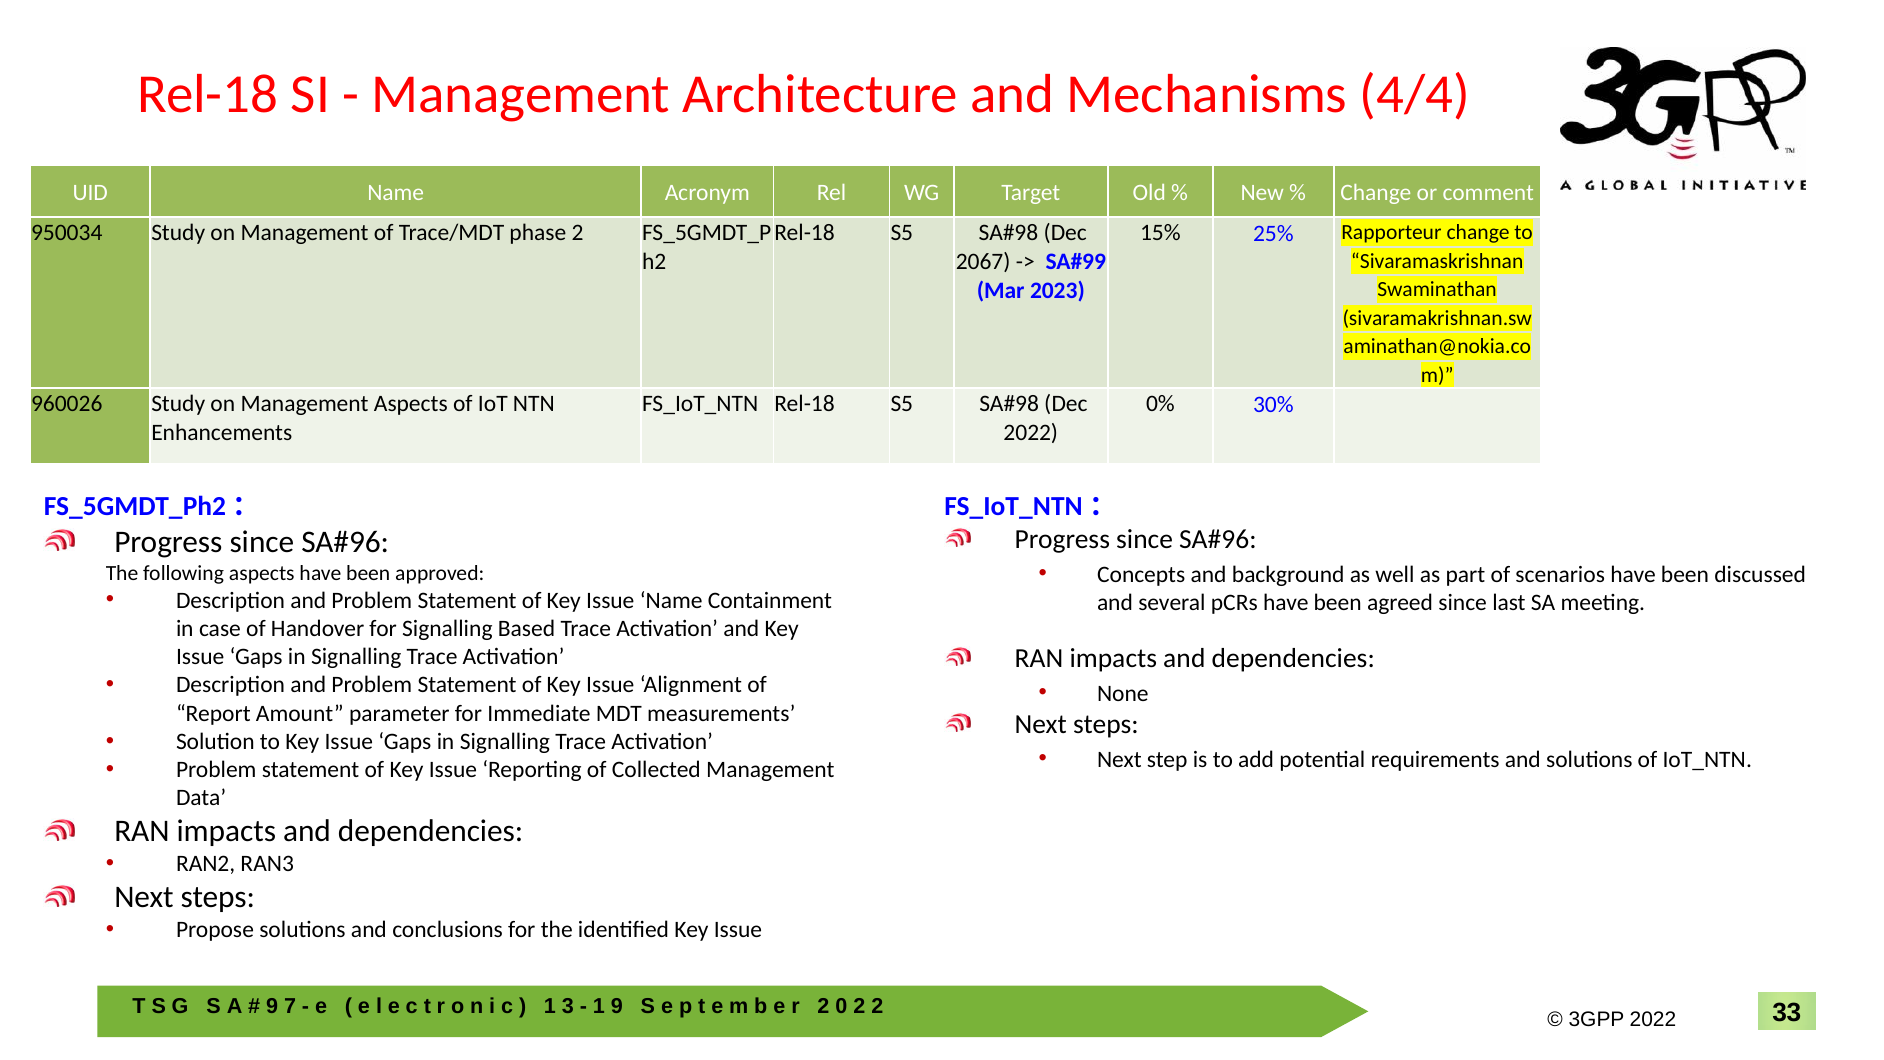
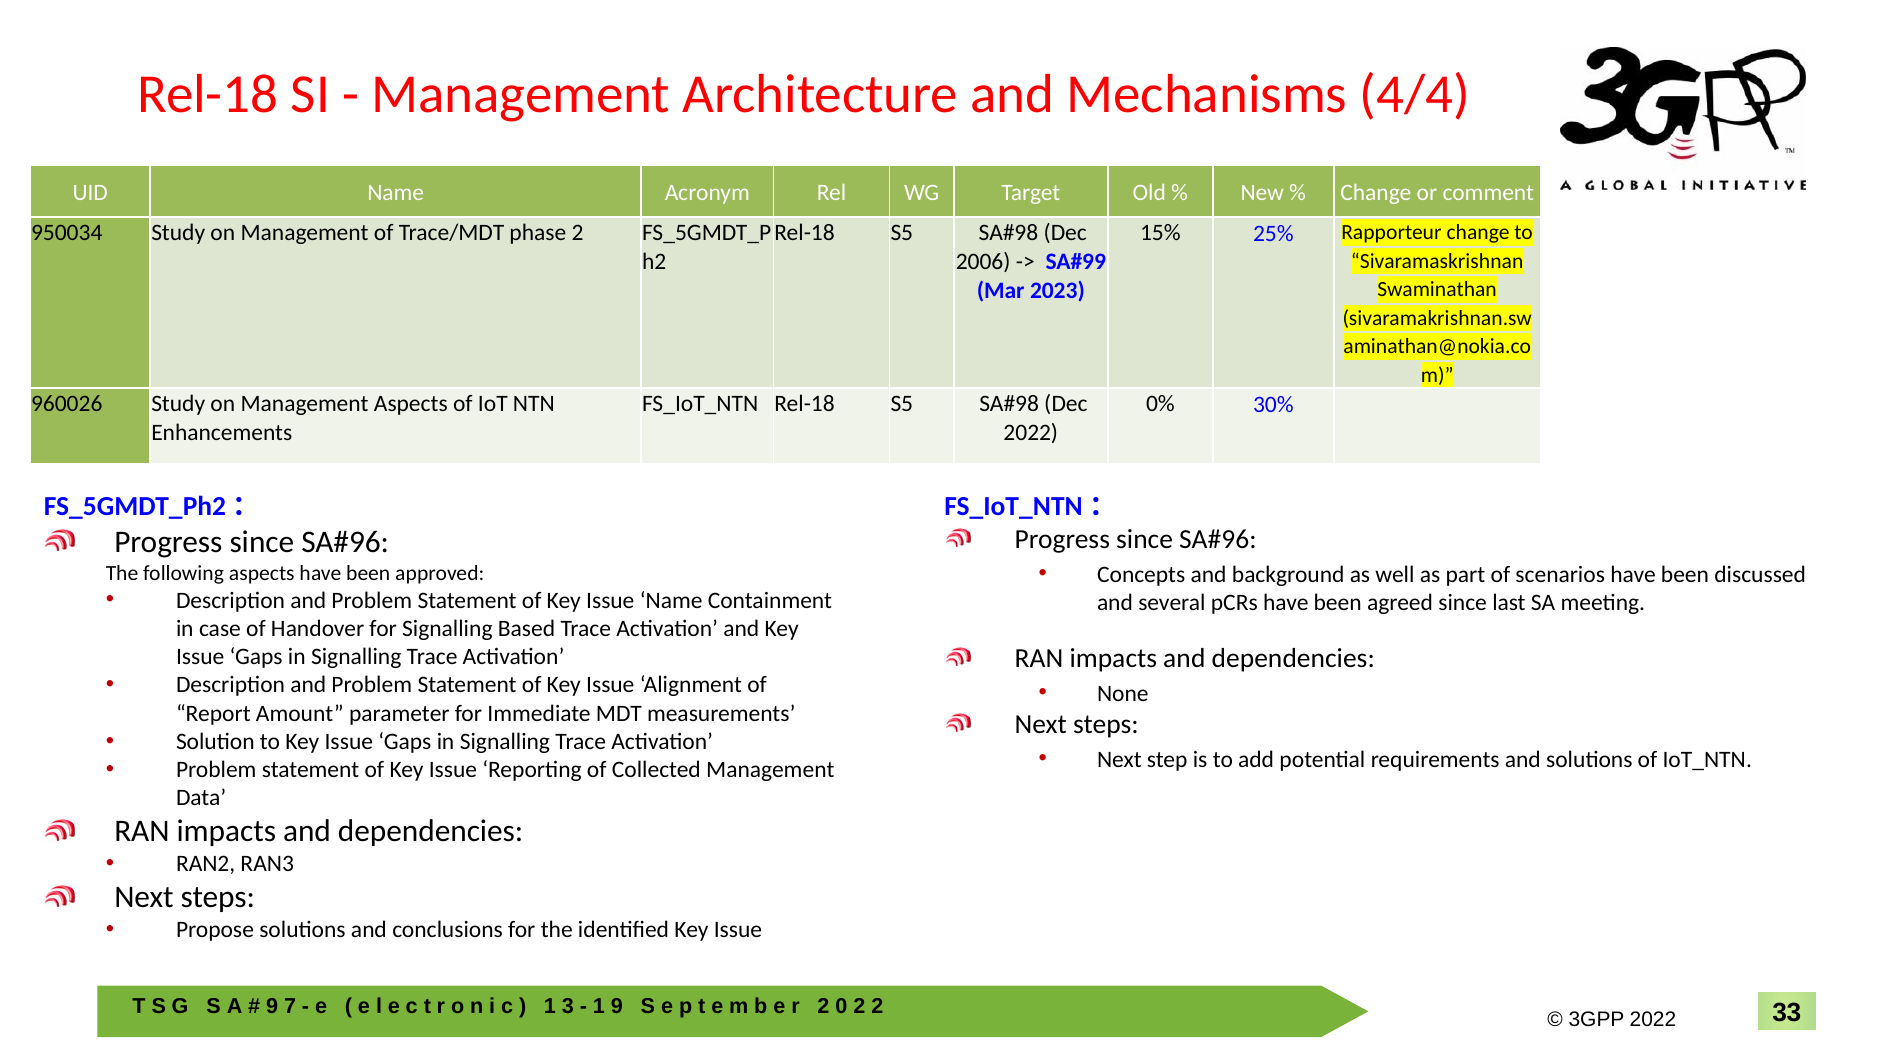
2067: 2067 -> 2006 (983, 262)
